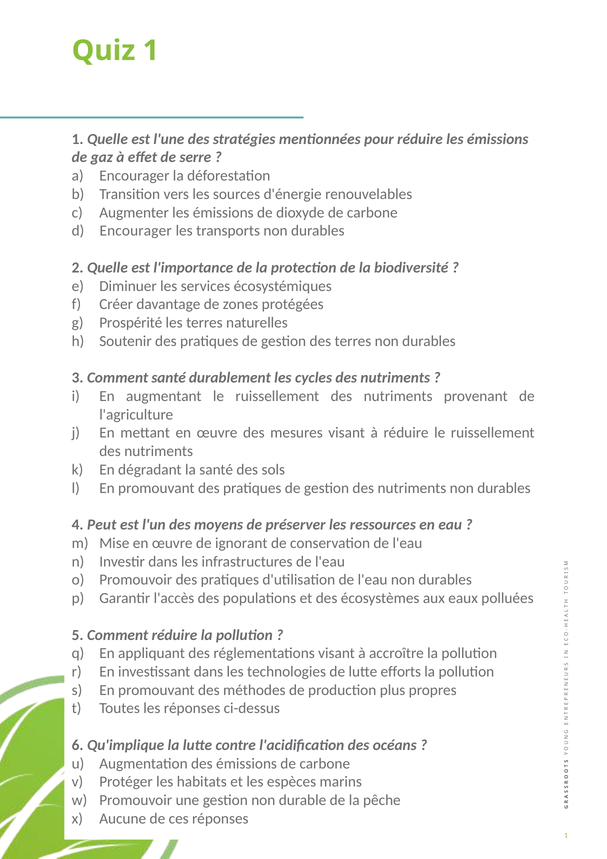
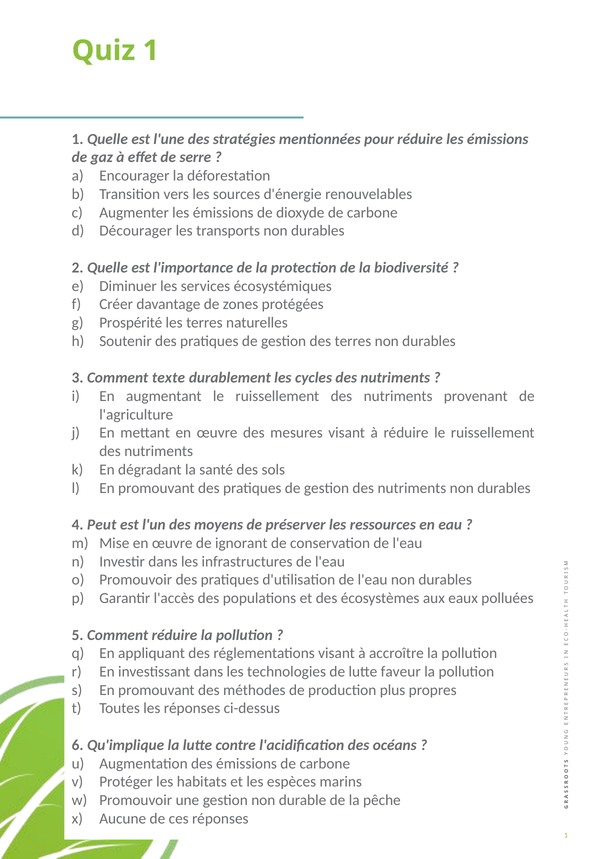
Encourager: Encourager -> Décourager (136, 231)
Comment santé: santé -> texte (169, 378)
efforts: efforts -> faveur (401, 671)
